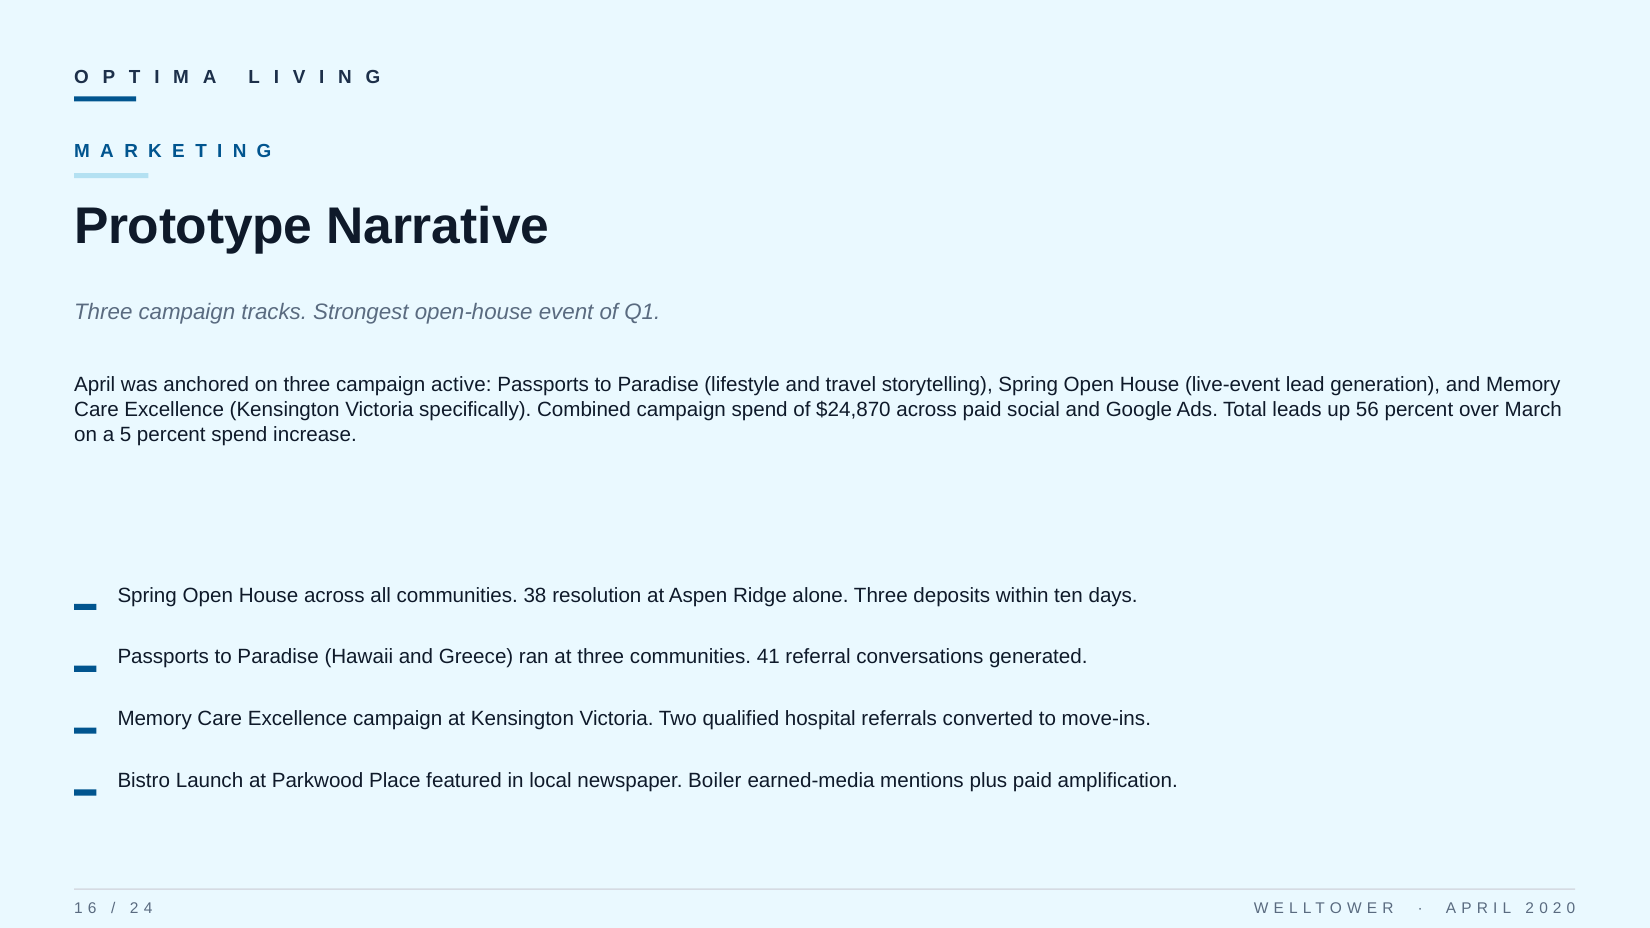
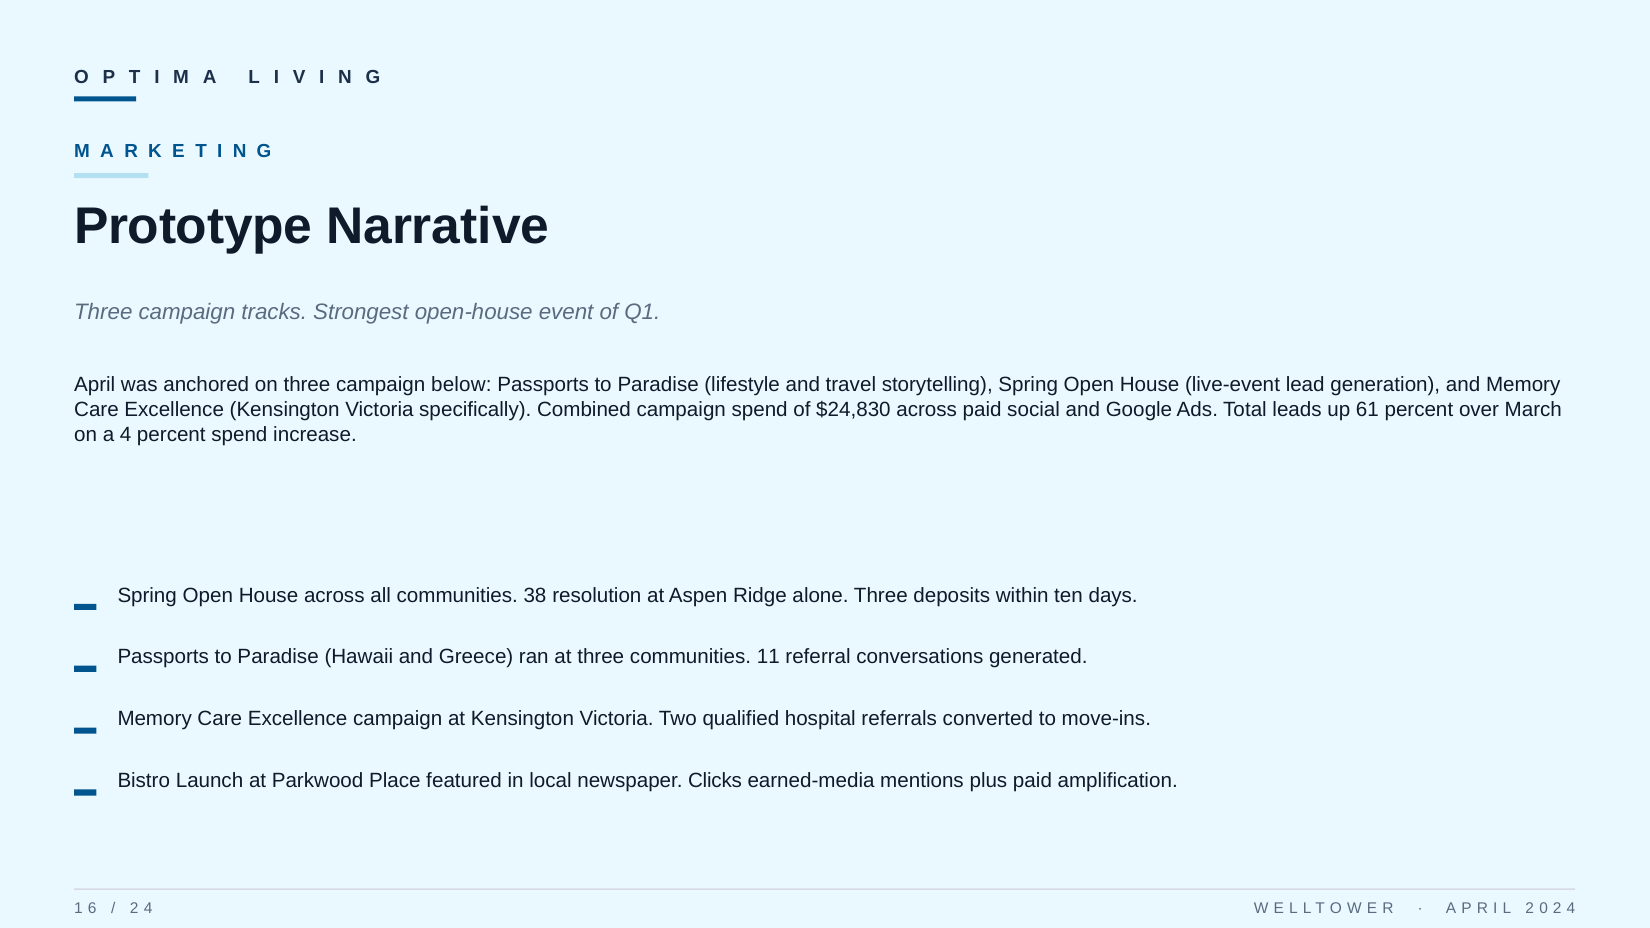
active: active -> below (461, 385)
$24,870: $24,870 -> $24,830 (853, 410)
56: 56 -> 61 (1367, 410)
a 5: 5 -> 4 (126, 435)
41: 41 -> 11 (768, 657)
Boiler: Boiler -> Clicks (715, 781)
0: 0 -> 4 (1571, 908)
